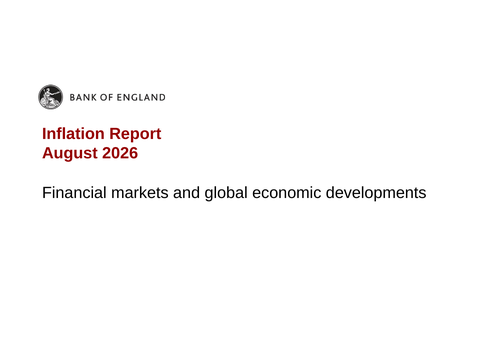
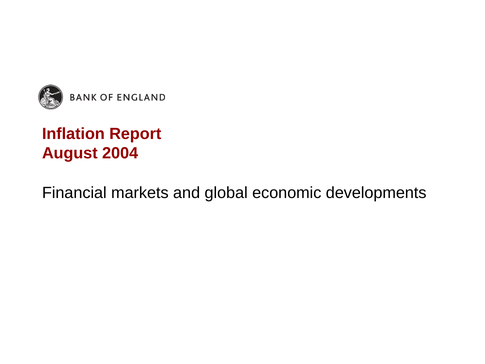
2026: 2026 -> 2004 (120, 153)
